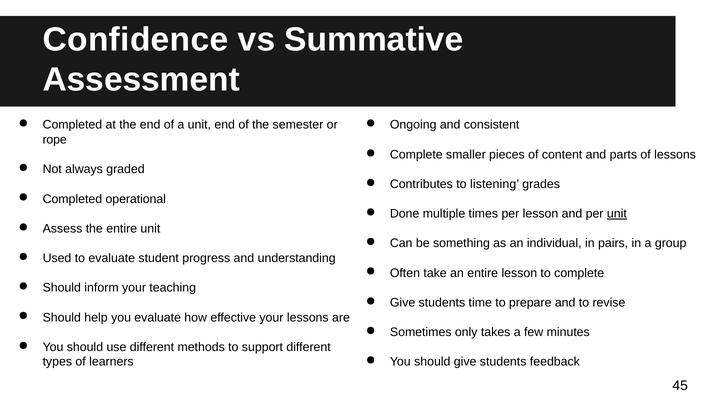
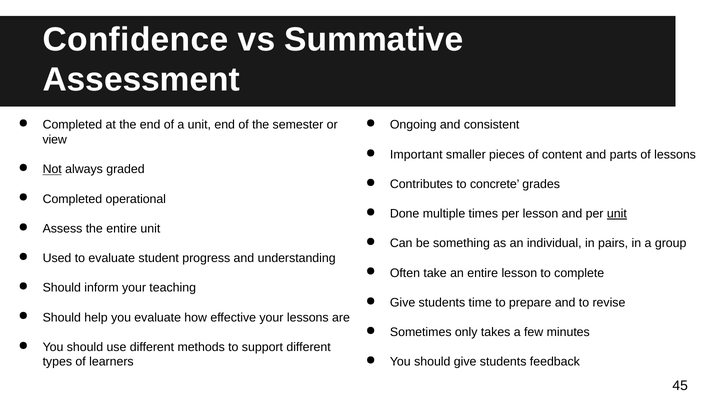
rope: rope -> view (55, 140)
Complete: Complete -> Important (416, 155)
Not underline: none -> present (52, 169)
listening: listening -> concrete (495, 184)
